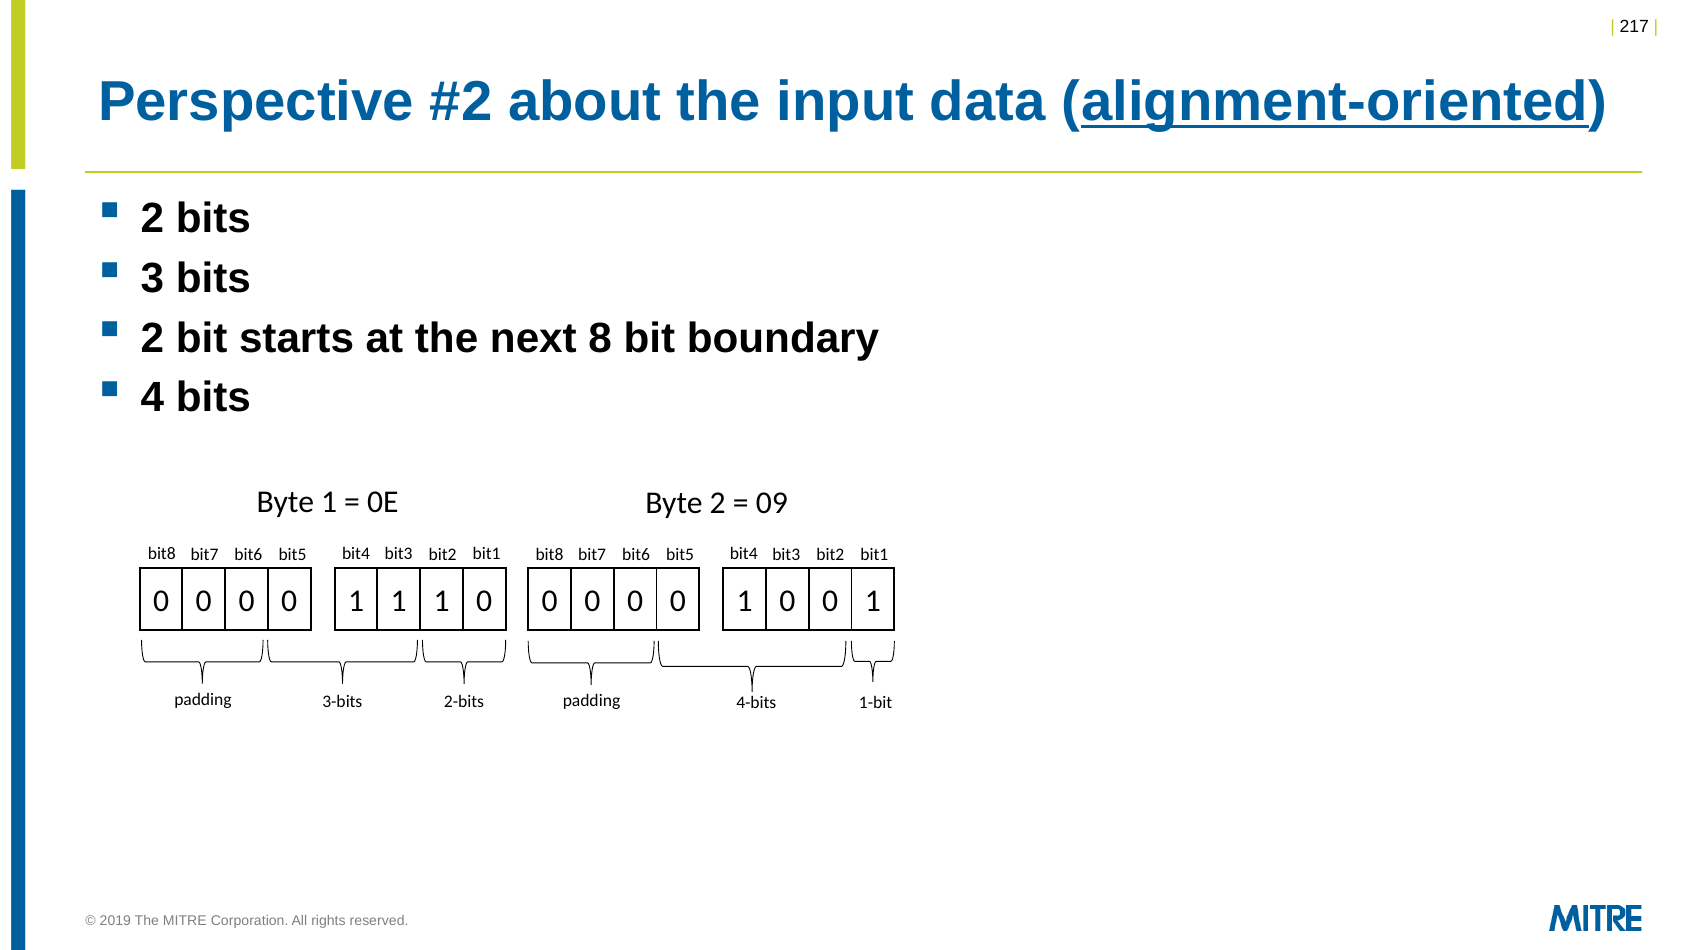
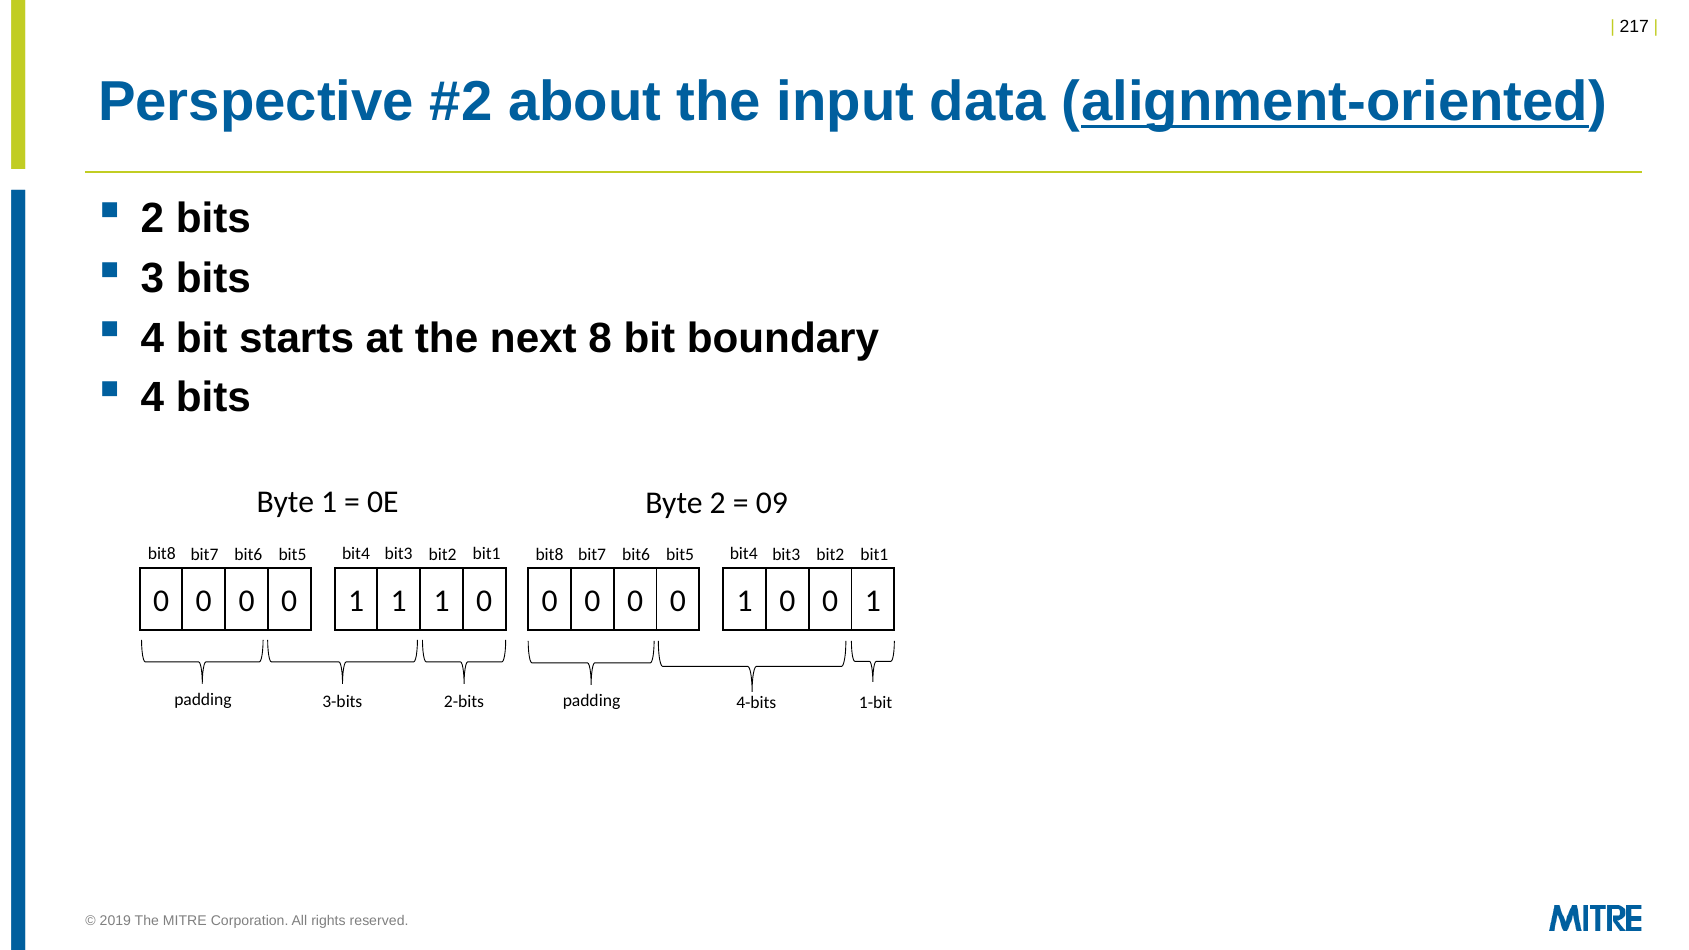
2: 2 -> 4 (152, 338)
